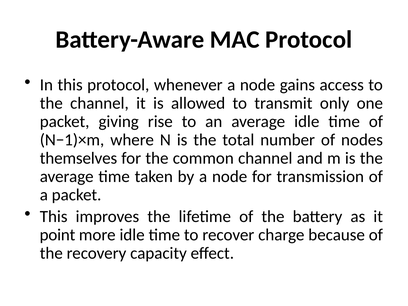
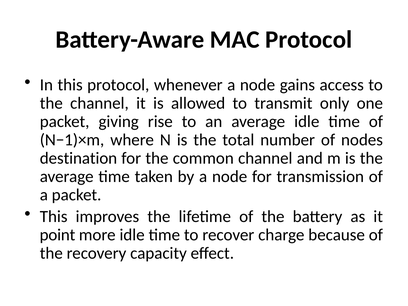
themselves: themselves -> destination (78, 158)
